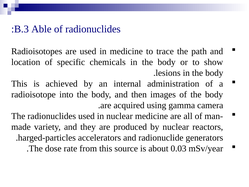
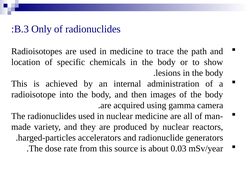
Able: Able -> Only (41, 29)
